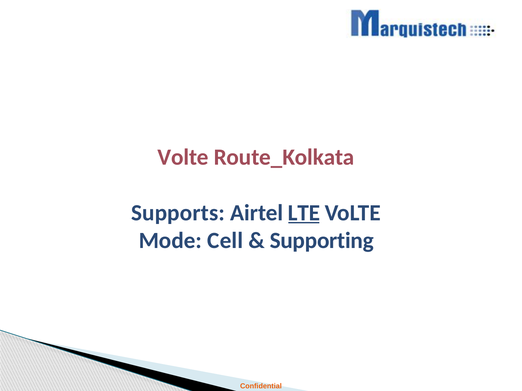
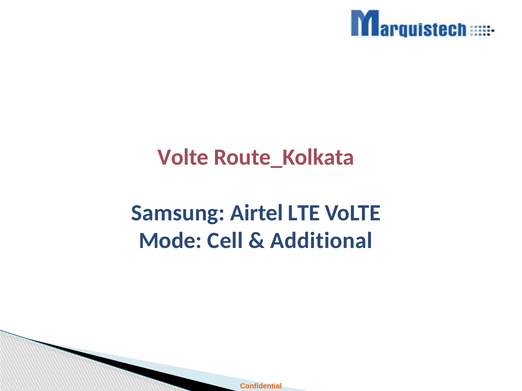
Supports: Supports -> Samsung (178, 213)
LTE underline: present -> none (304, 213)
Supporting: Supporting -> Additional (321, 241)
